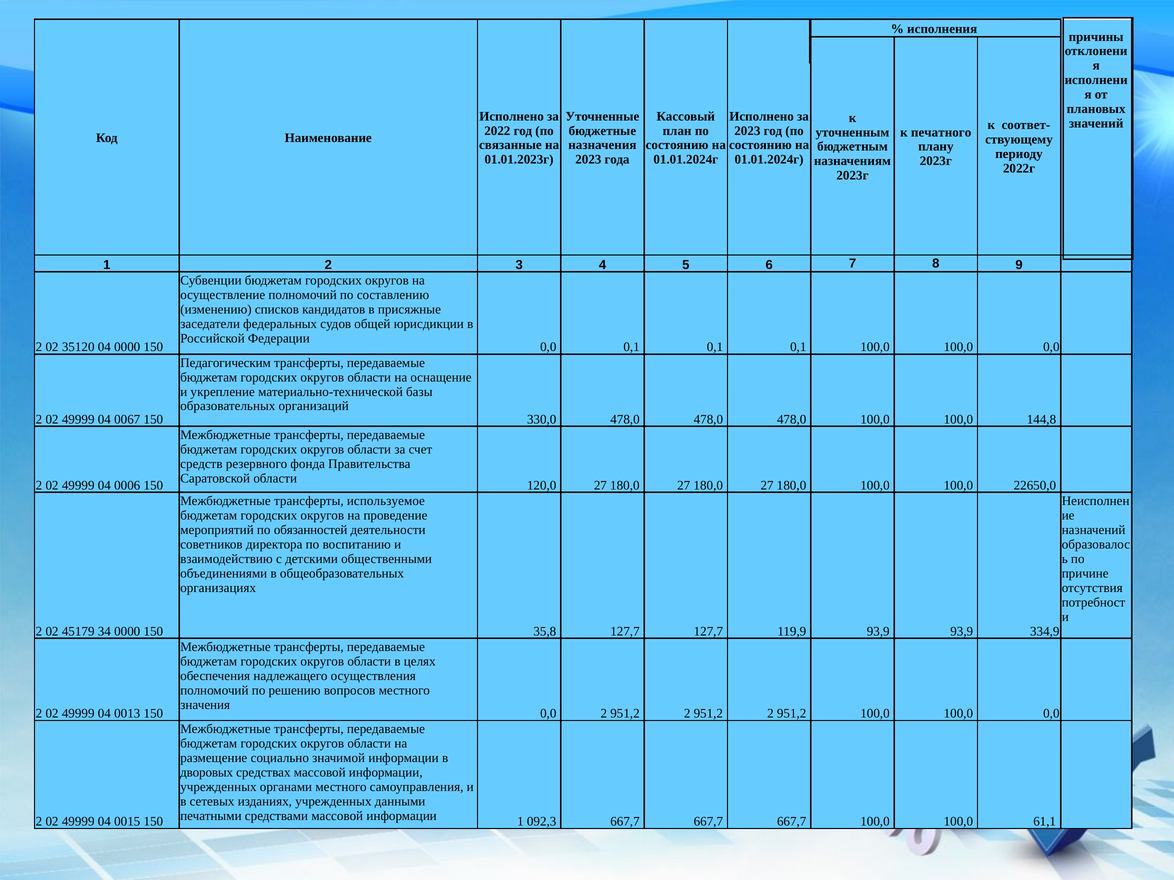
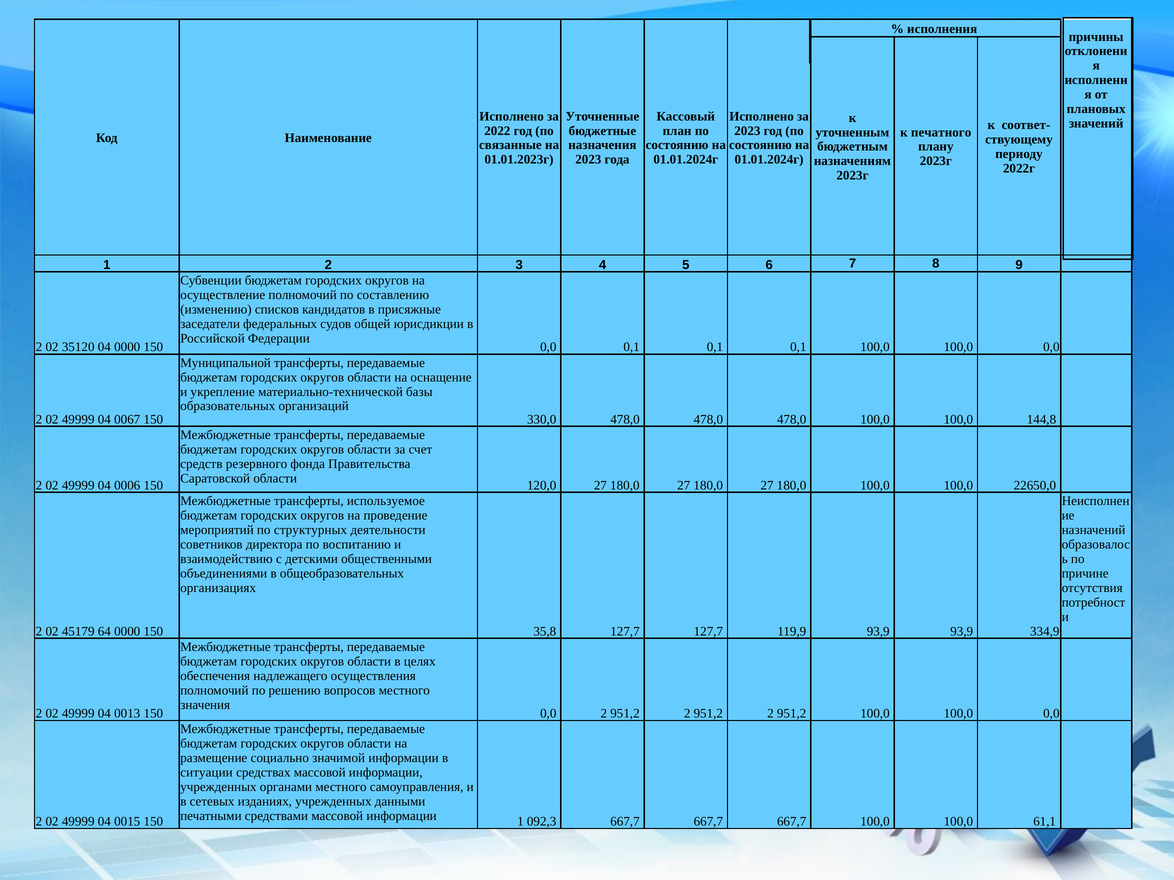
Педагогическим: Педагогическим -> Муниципальной (226, 363)
обязанностей: обязанностей -> структурных (311, 530)
34: 34 -> 64 (104, 632)
дворовых: дворовых -> ситуации (207, 773)
